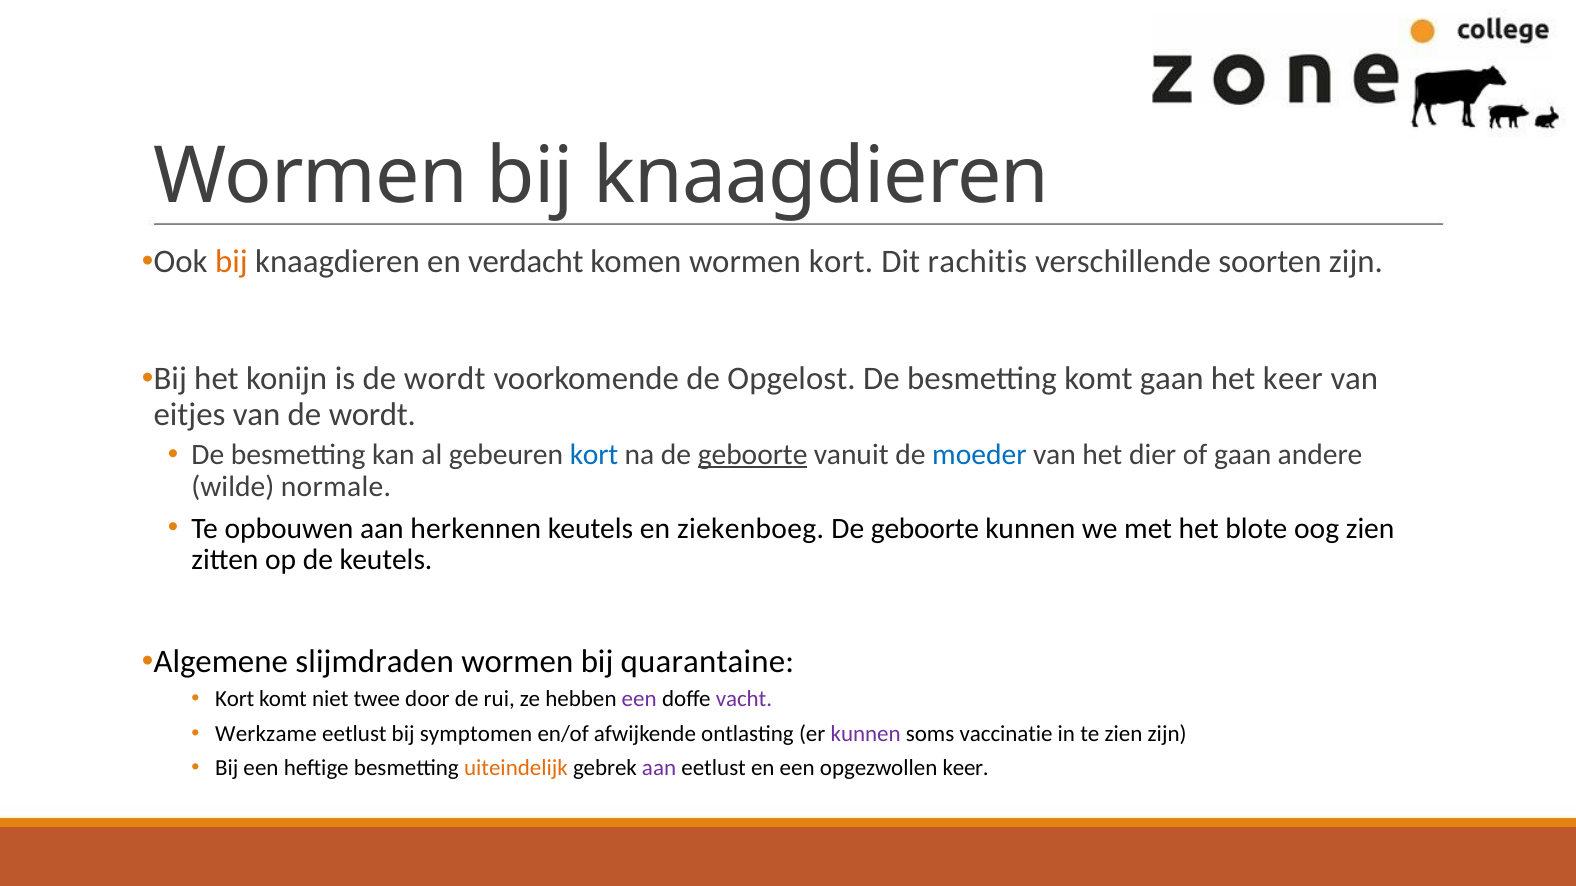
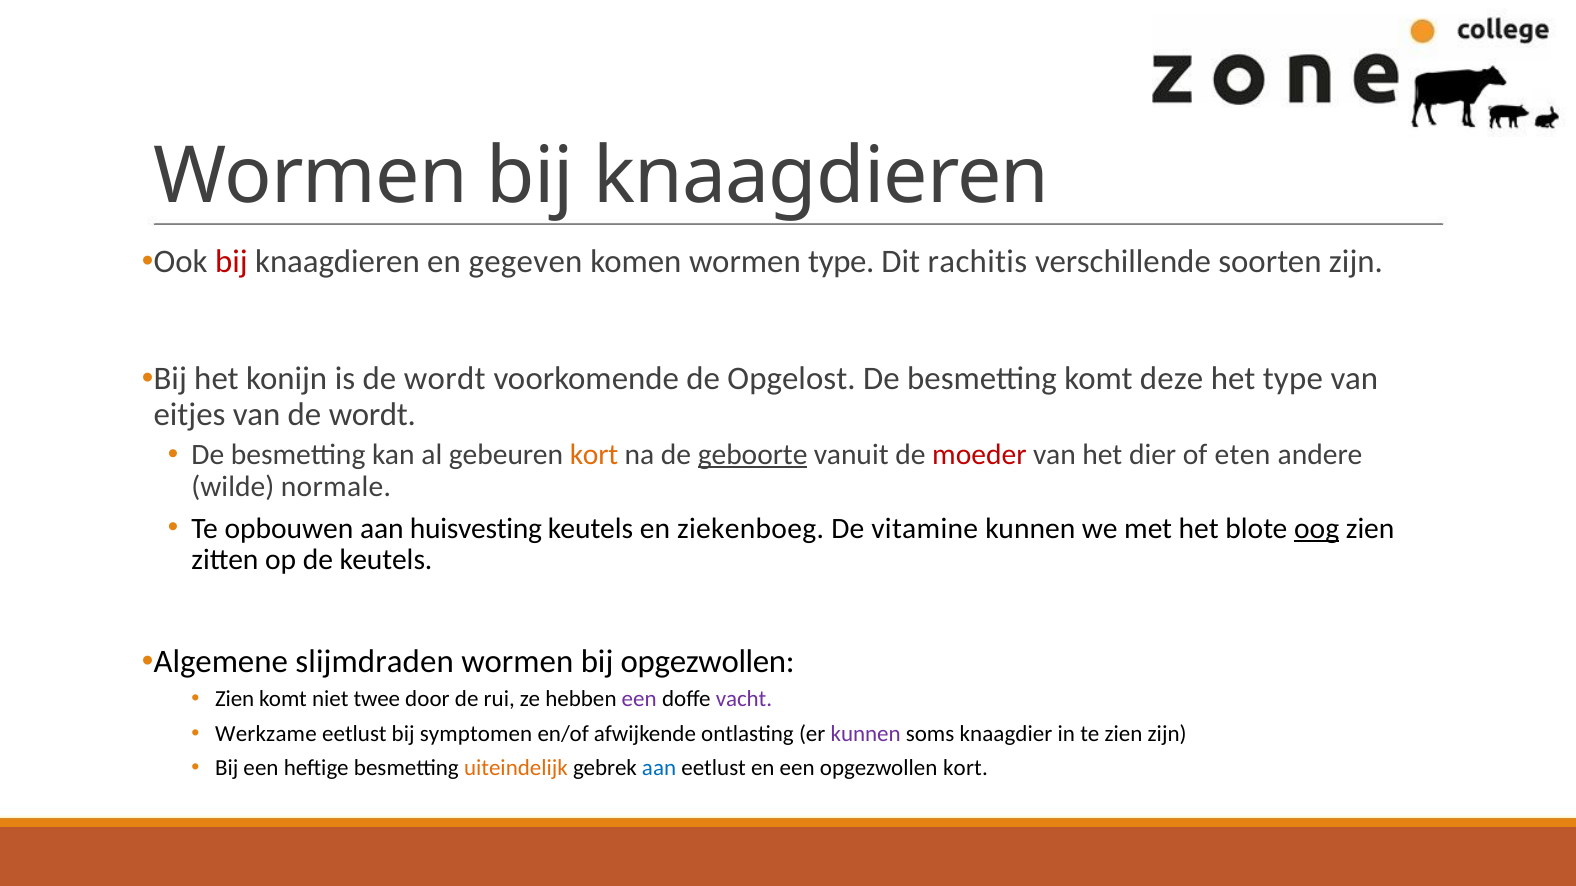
bij colour: orange -> red (231, 262)
verdacht: verdacht -> gegeven (525, 262)
wormen kort: kort -> type (841, 262)
komt gaan: gaan -> deze (1172, 379)
het keer: keer -> type (1293, 379)
kort colour: blue -> orange (594, 455)
moeder colour: blue -> red (979, 455)
of gaan: gaan -> eten (1242, 455)
herkennen: herkennen -> huisvesting (476, 529)
geboorte: geboorte -> vitamine (925, 529)
oog underline: none -> present (1317, 529)
bij quarantaine: quarantaine -> opgezwollen (708, 662)
Kort: Kort -> Zien (235, 699)
vaccinatie: vaccinatie -> knaagdier (1006, 734)
aan colour: purple -> blue (659, 769)
opgezwollen keer: keer -> kort (965, 769)
